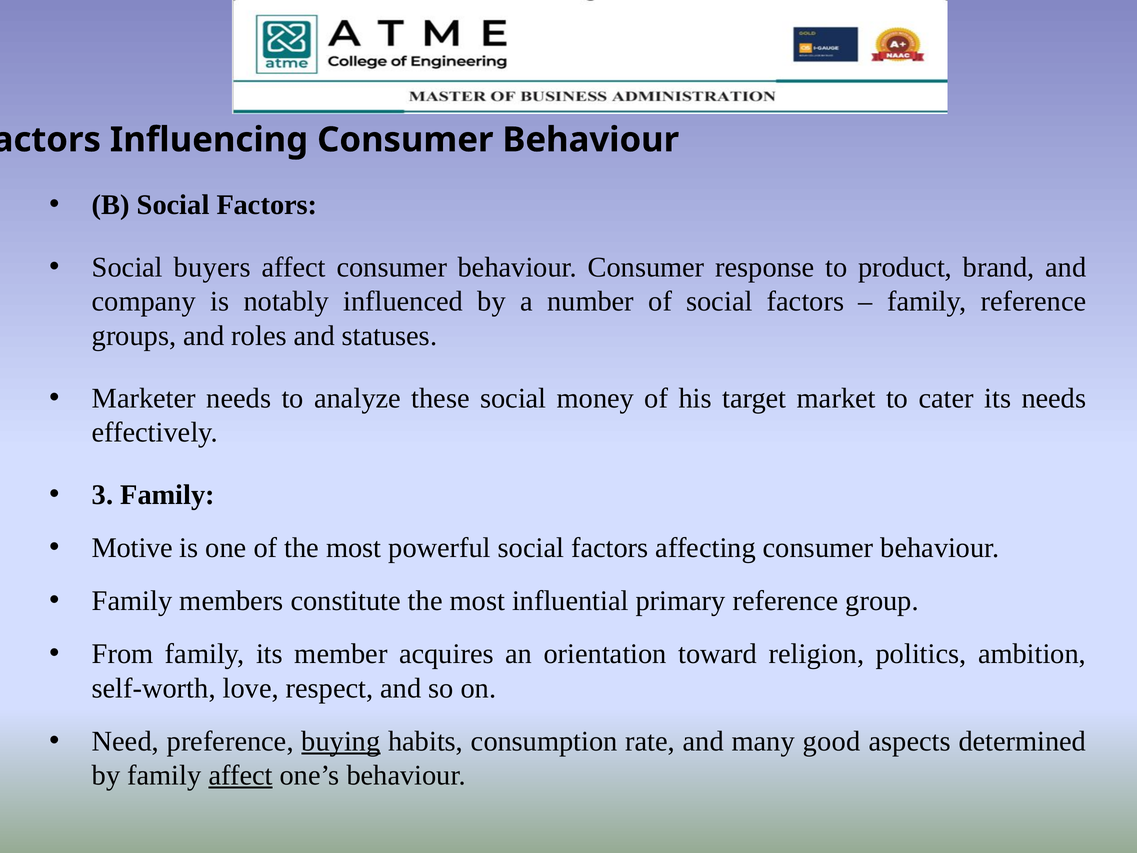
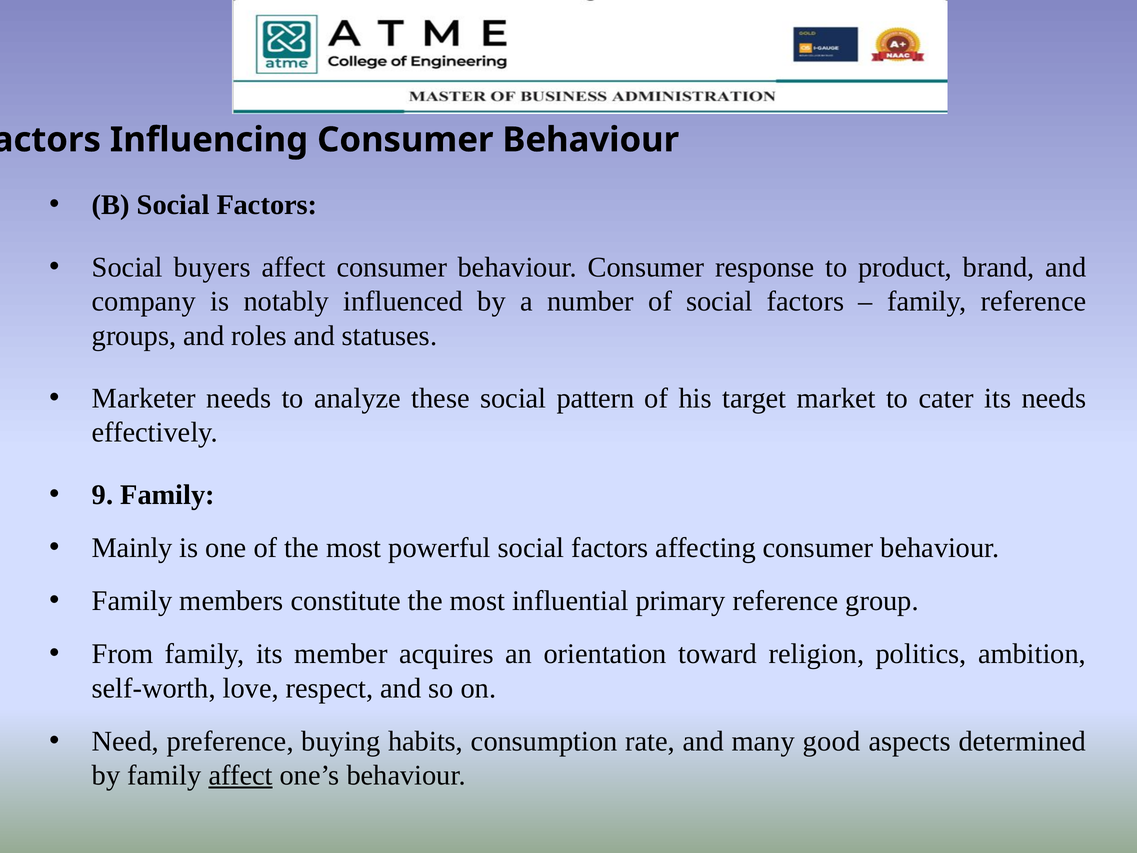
money: money -> pattern (595, 398)
3: 3 -> 9 (103, 495)
Motive: Motive -> Mainly (132, 548)
buying underline: present -> none (341, 741)
